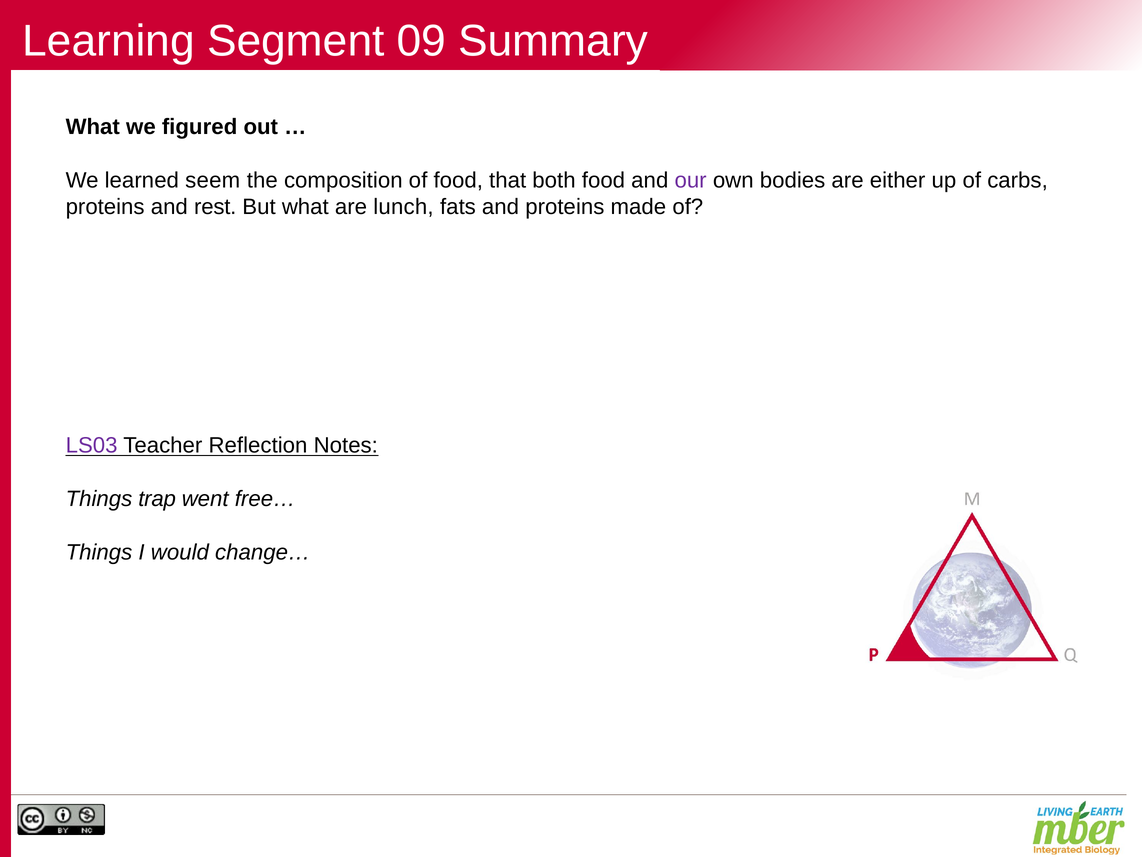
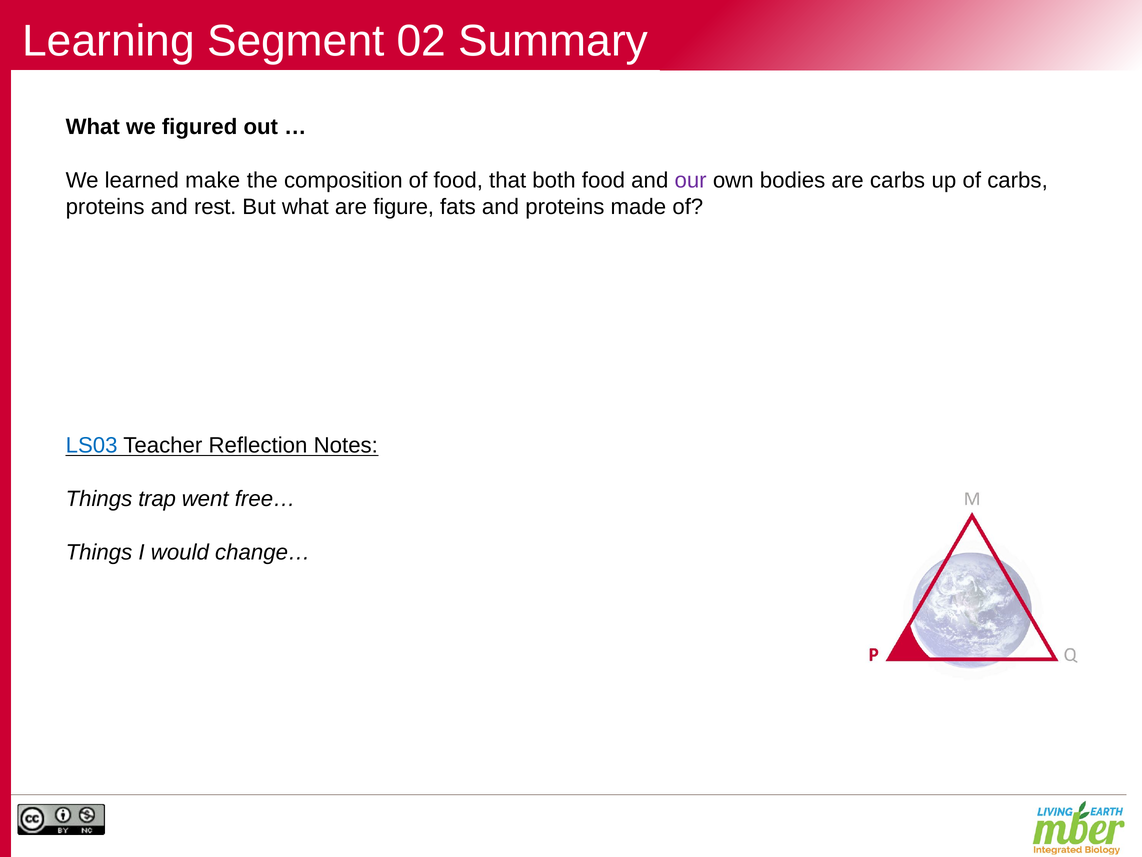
09: 09 -> 02 (421, 41)
seem: seem -> make (213, 180)
are either: either -> carbs (897, 180)
lunch: lunch -> figure (404, 207)
LS03 colour: purple -> blue (92, 445)
